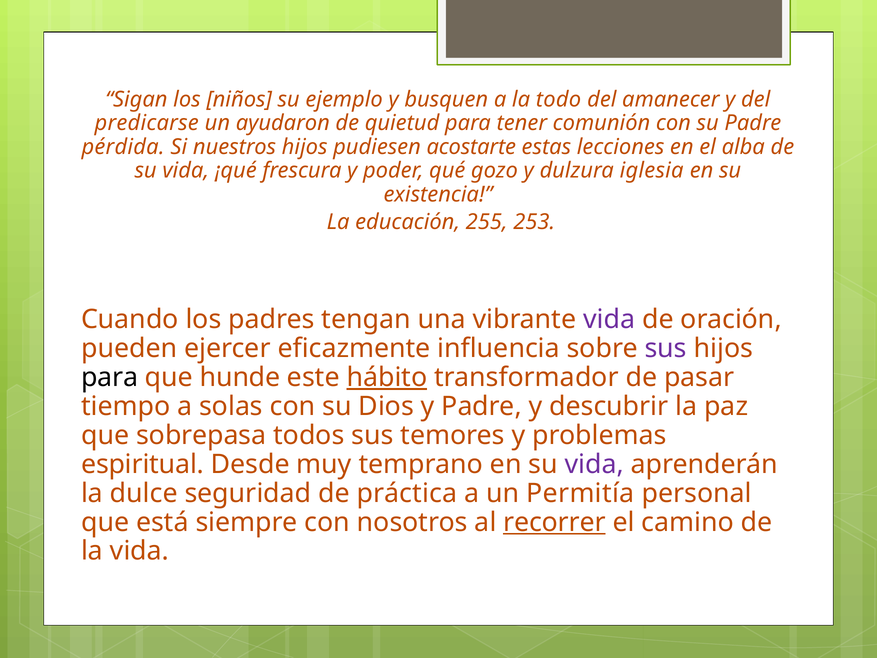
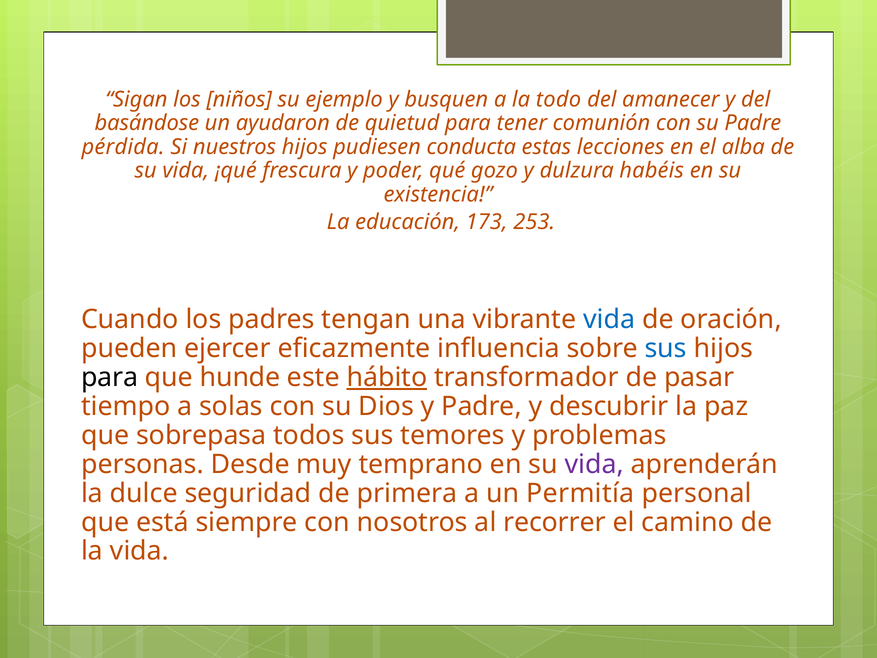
predicarse: predicarse -> basándose (147, 123)
acostarte: acostarte -> conducta (471, 147)
iglesia: iglesia -> habéis (652, 171)
255: 255 -> 173 (487, 222)
vida colour: purple -> blue (609, 319)
sus colour: purple -> blue (666, 348)
espiritual: espiritual -> personas (142, 464)
práctica: práctica -> primera (407, 493)
recorrer underline: present -> none (555, 522)
